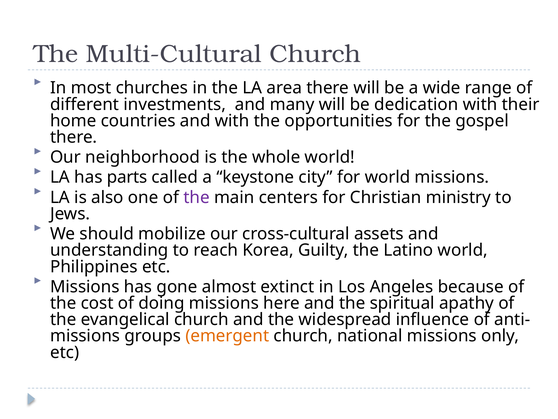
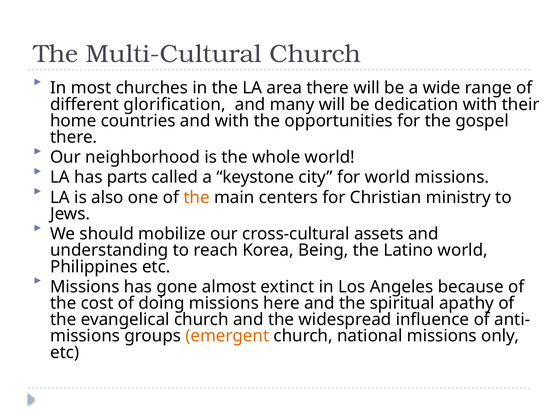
investments: investments -> glorification (175, 104)
the colour: purple -> orange (197, 197)
Guilty: Guilty -> Being (323, 250)
